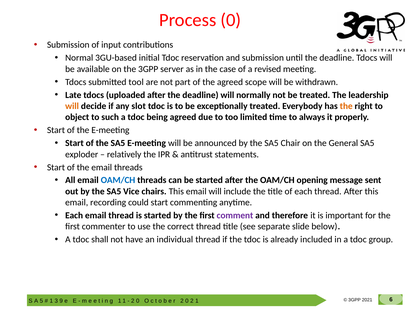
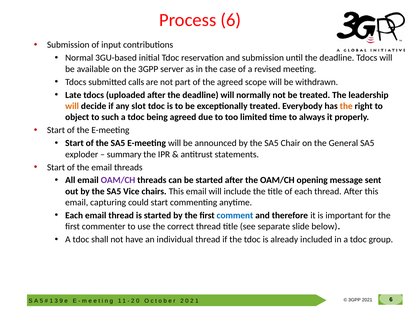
Process 0: 0 -> 6 (231, 20)
tool: tool -> calls (136, 82)
relatively: relatively -> summary (124, 154)
OAM/CH colour: blue -> purple (118, 180)
recording: recording -> capturing (108, 202)
comment colour: purple -> blue (235, 215)
